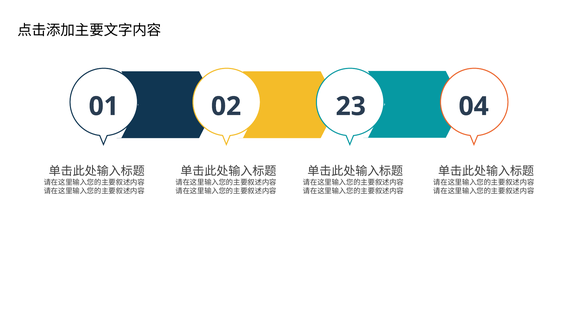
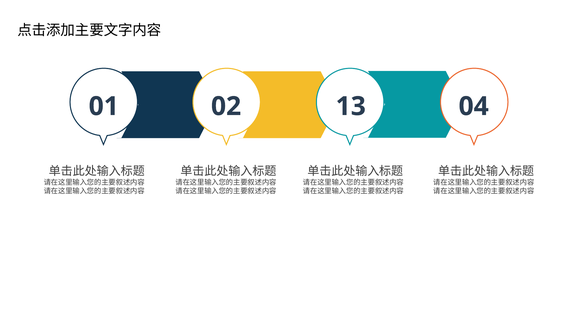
23: 23 -> 13 (351, 106)
